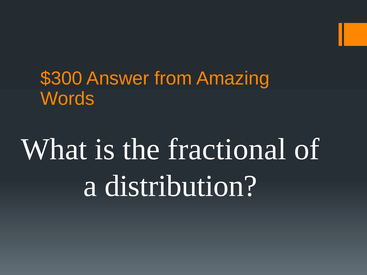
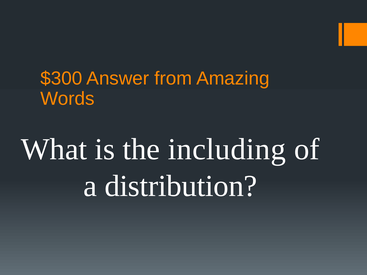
fractional: fractional -> including (227, 149)
